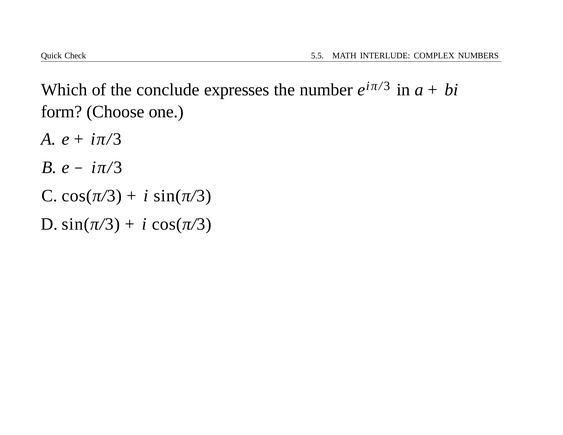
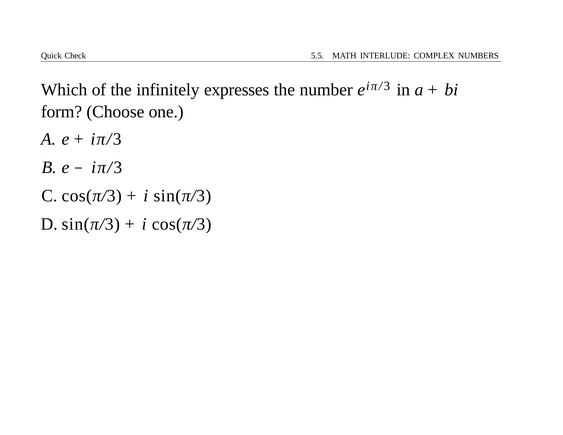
conclude: conclude -> infinitely (168, 90)
